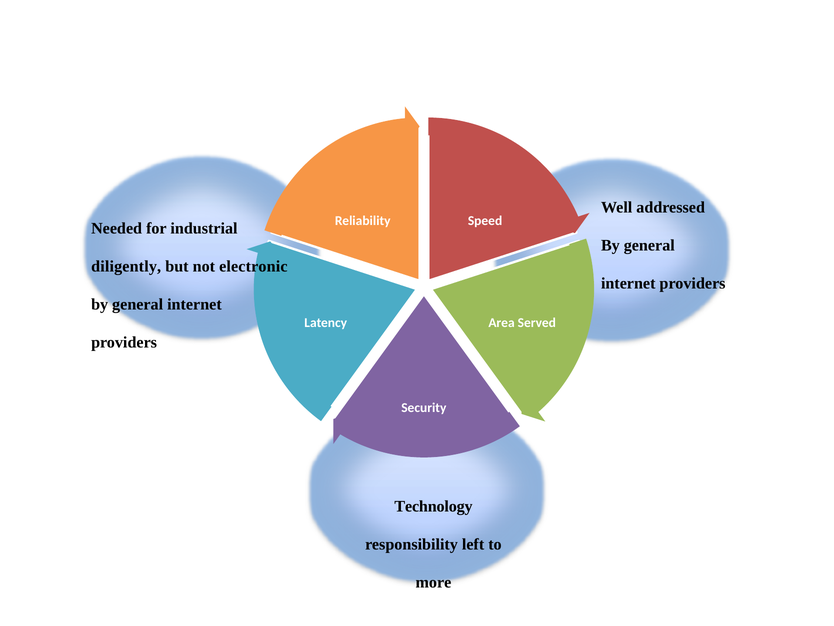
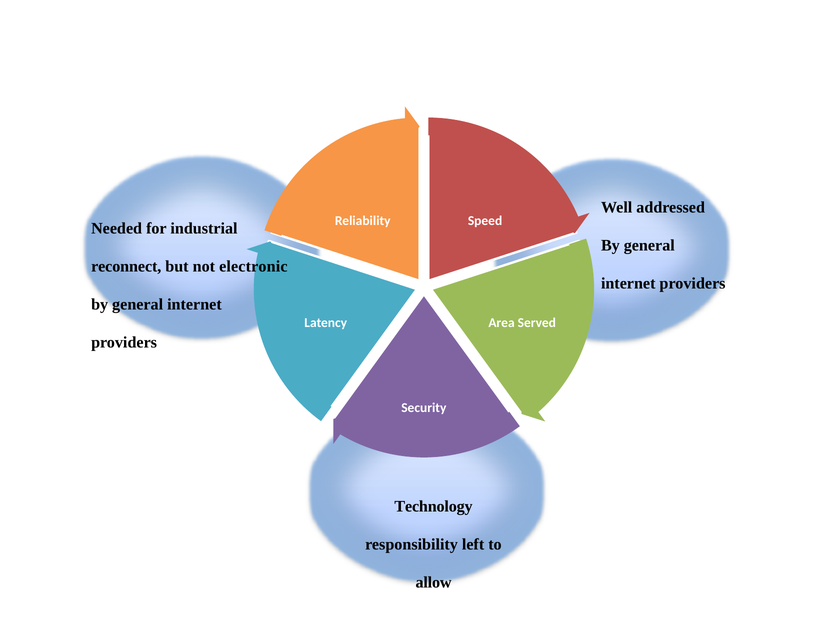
diligently: diligently -> reconnect (126, 266)
more: more -> allow (434, 582)
